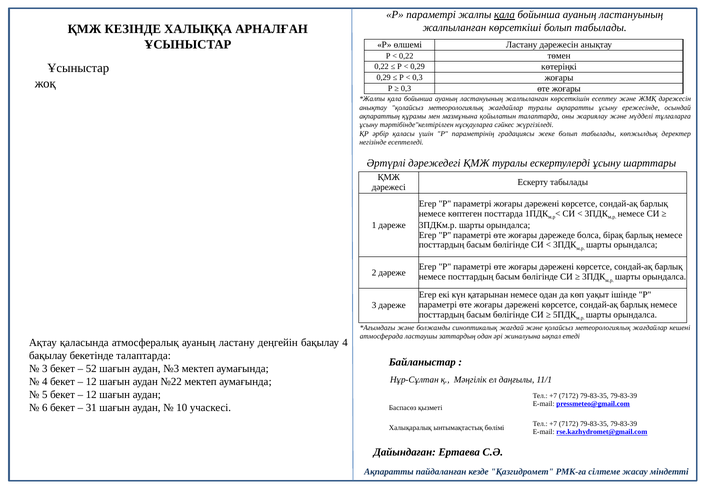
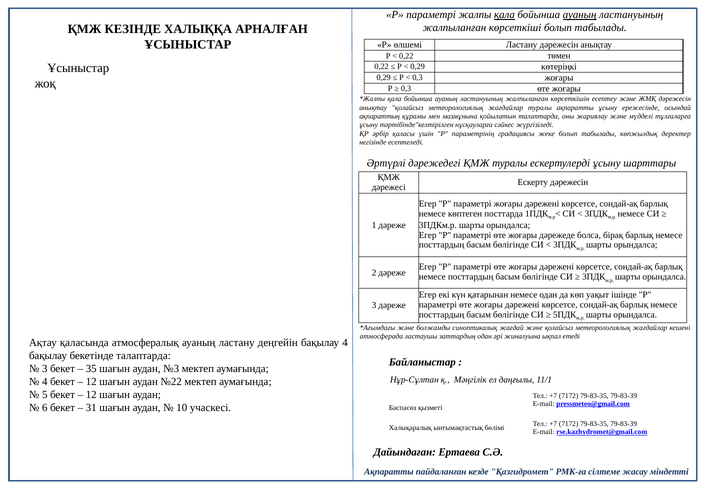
ауаның underline: none -> present (580, 15)
Ескерту табылады: табылады -> дәрежесін (569, 182)
52: 52 -> 35 (91, 369)
